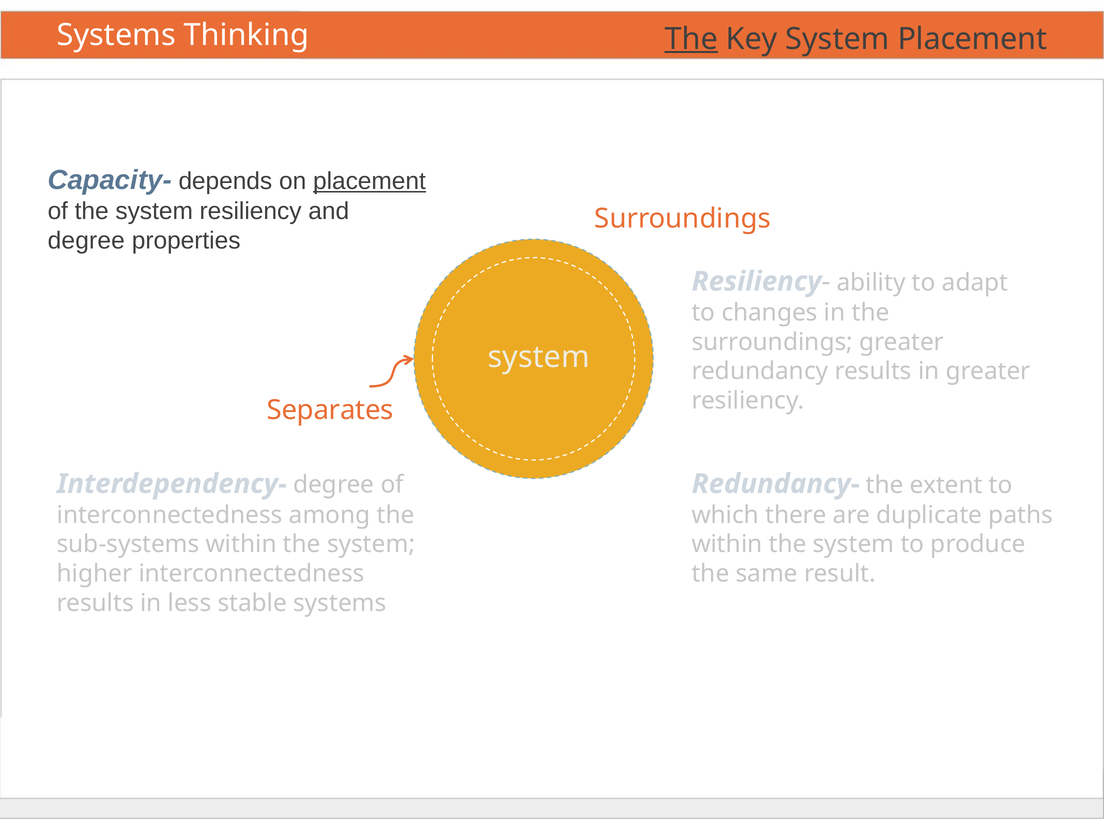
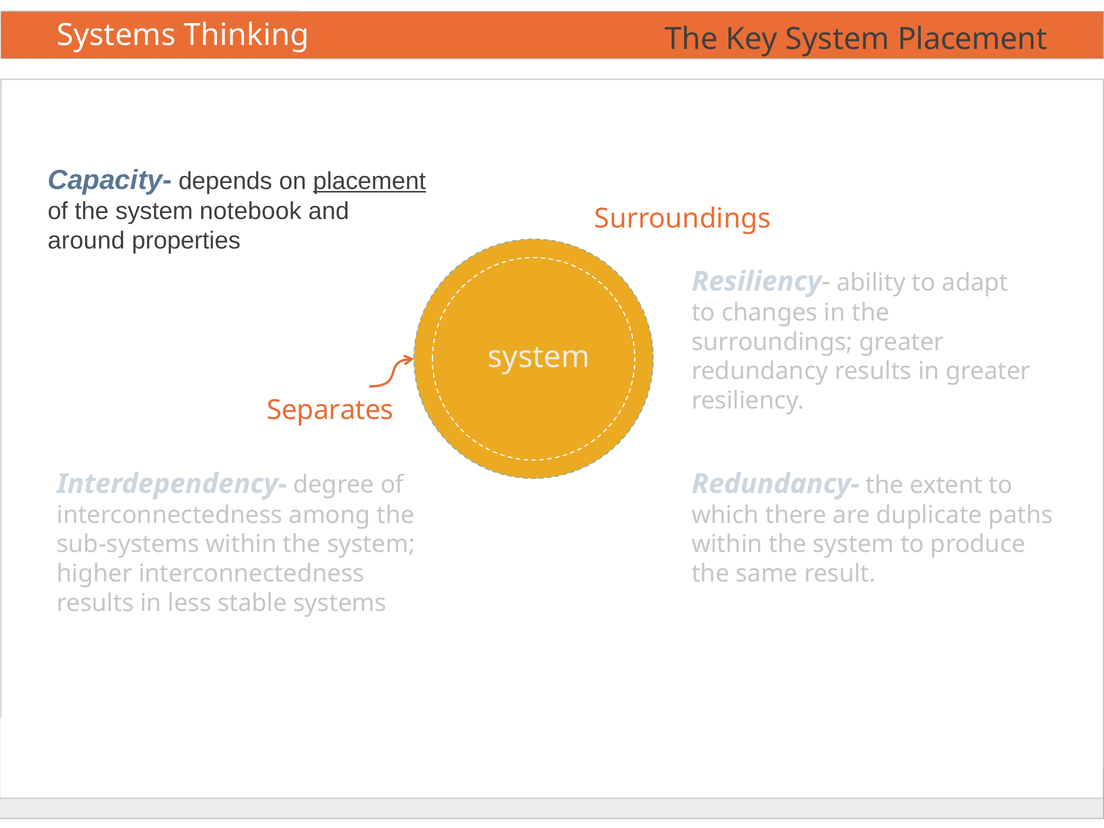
The underline: present -> none (691, 39)
system resiliency: resiliency -> notebook (250, 211)
degree: degree -> around (86, 241)
